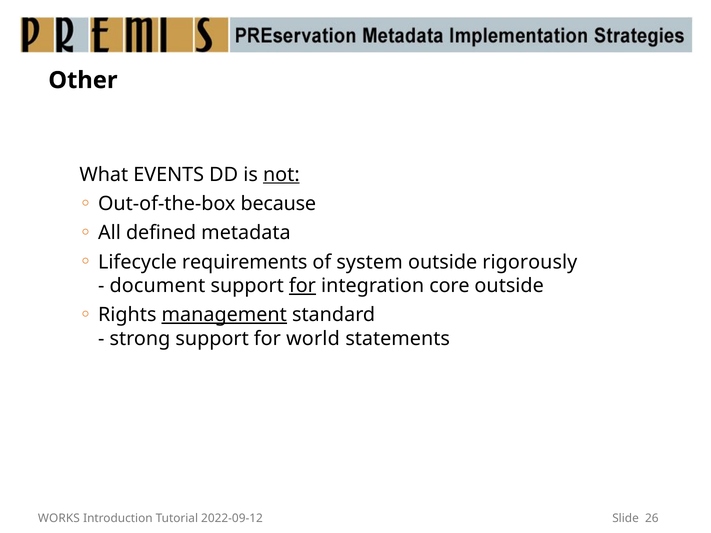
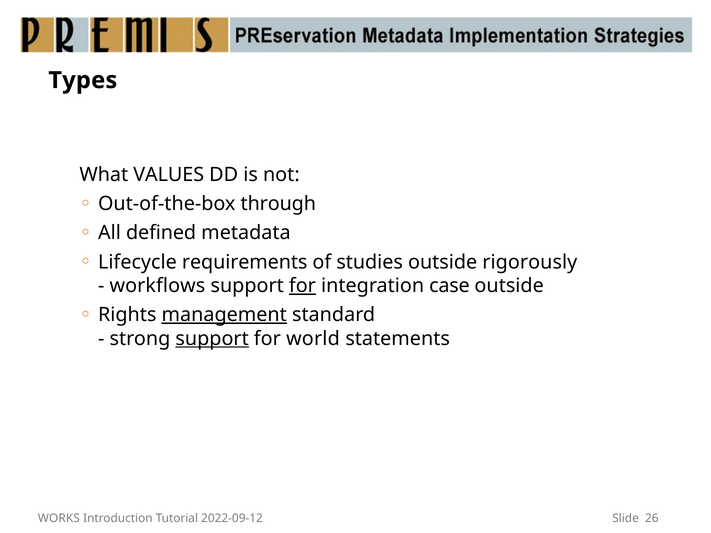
Other: Other -> Types (83, 80)
EVENTS: EVENTS -> VALUES (169, 175)
not underline: present -> none (281, 175)
because: because -> through (278, 204)
system: system -> studies (370, 262)
document: document -> workflows (157, 286)
core: core -> case (449, 286)
support underline: none -> present (212, 339)
